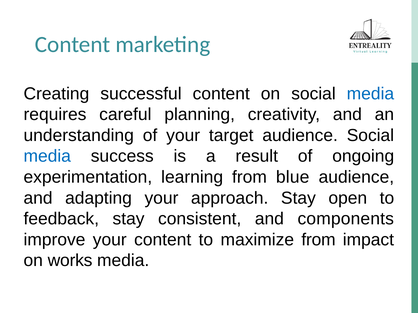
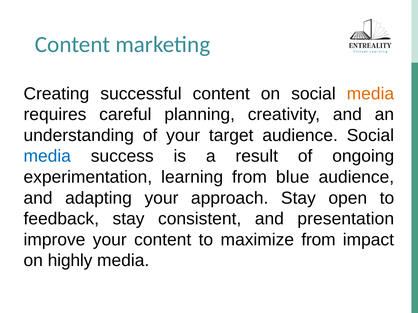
media colour: blue -> orange (370, 94)
components: components -> presentation (346, 219)
works: works -> highly (70, 261)
